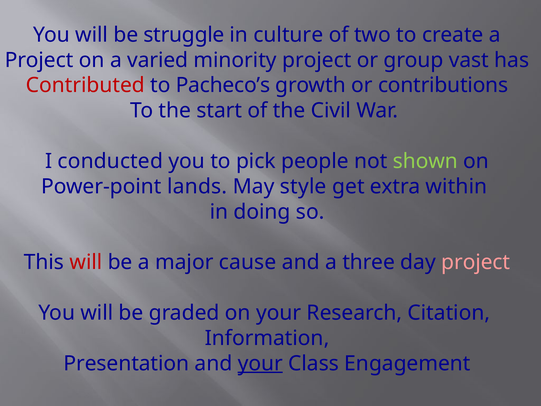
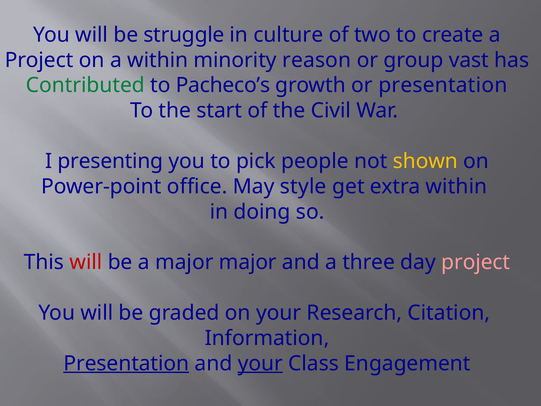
a varied: varied -> within (158, 60)
minority project: project -> reason (317, 60)
Contributed colour: red -> green (85, 85)
or contributions: contributions -> presentation (443, 85)
conducted: conducted -> presenting (110, 161)
shown colour: light green -> yellow (425, 161)
lands: lands -> office (197, 186)
major cause: cause -> major (248, 262)
Presentation underline: none -> present (126, 363)
